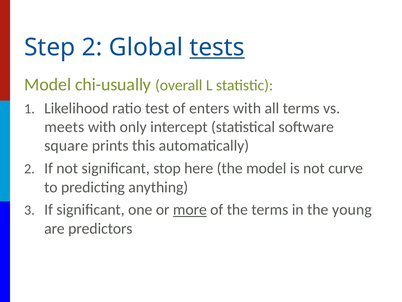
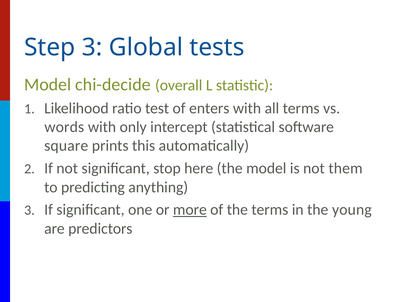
Step 2: 2 -> 3 (92, 47)
tests underline: present -> none (217, 47)
chi-usually: chi-usually -> chi-decide (113, 84)
meets: meets -> words (64, 127)
curve: curve -> them (346, 168)
